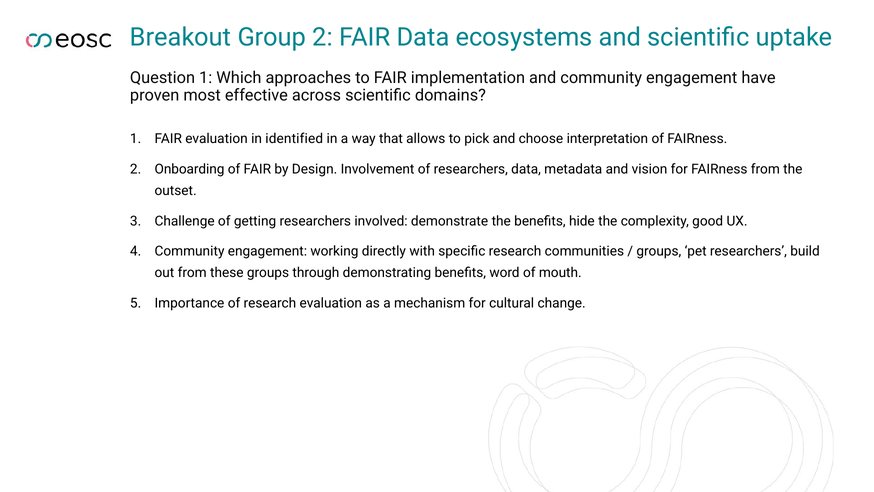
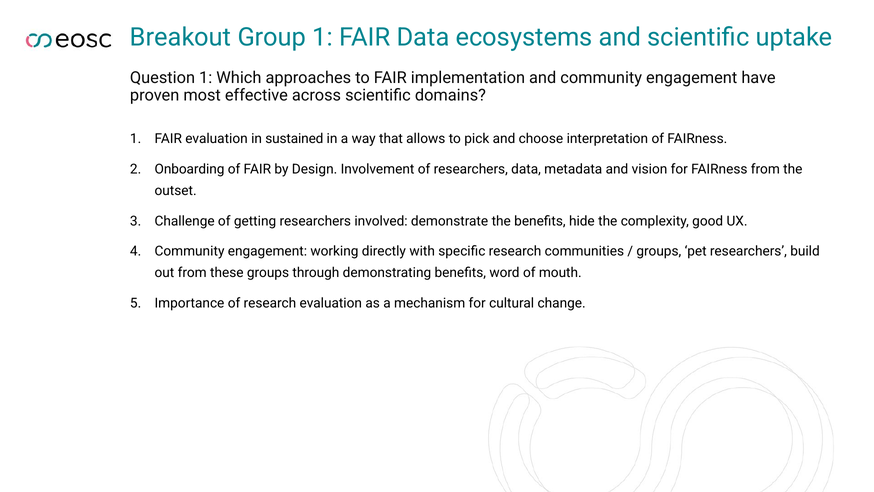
Group 2: 2 -> 1 (323, 37)
identified: identified -> sustained (294, 139)
